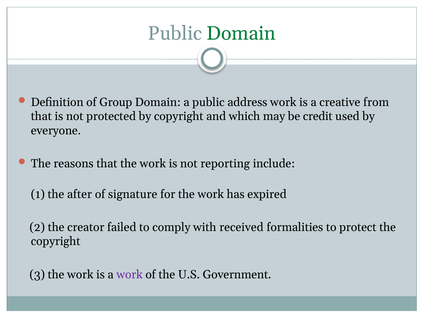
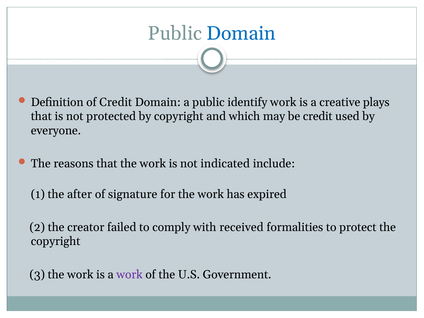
Domain colour: green -> blue (241, 33)
of Group: Group -> Credit (116, 102)
address: address -> identify (247, 102)
from: from -> plays (376, 102)
reporting: reporting -> indicated (225, 164)
